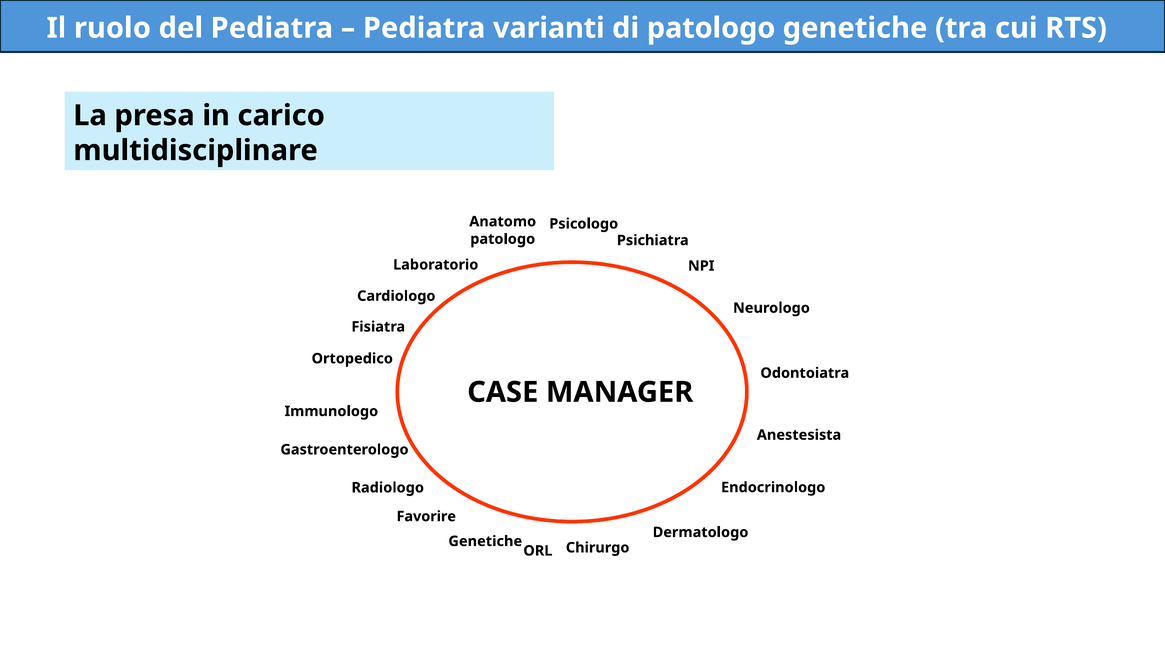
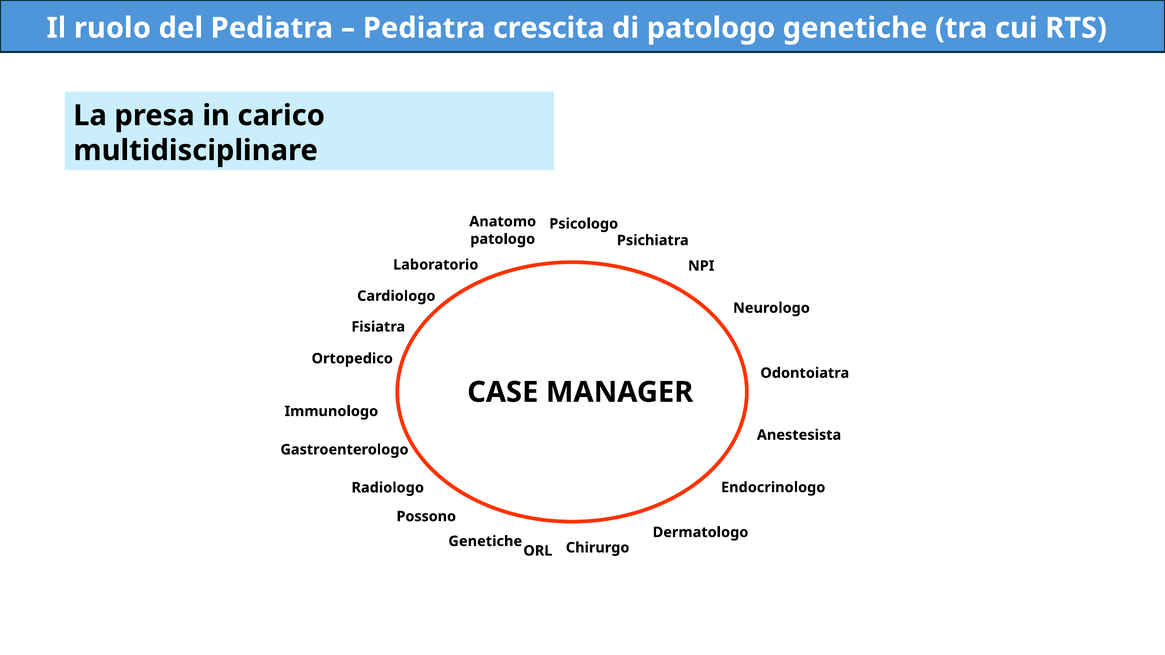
varianti: varianti -> crescita (549, 28)
Favorire: Favorire -> Possono (426, 517)
